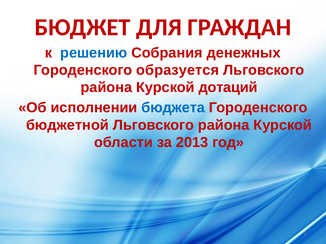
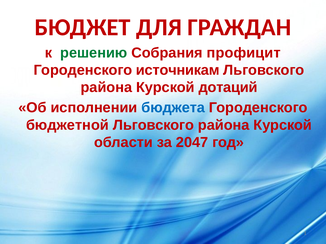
решению colour: blue -> green (94, 53)
денежных: денежных -> профицит (244, 53)
образуется: образуется -> источникам (178, 70)
2013: 2013 -> 2047 (192, 143)
